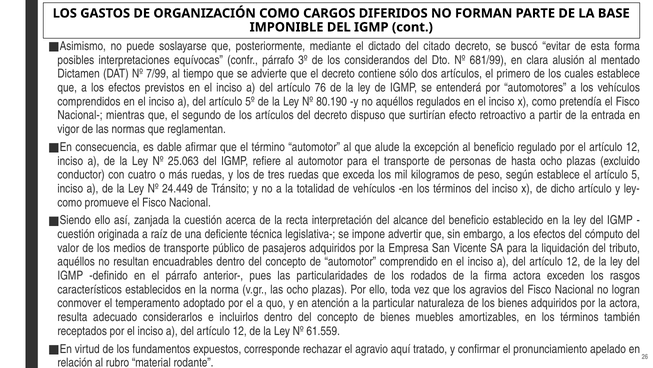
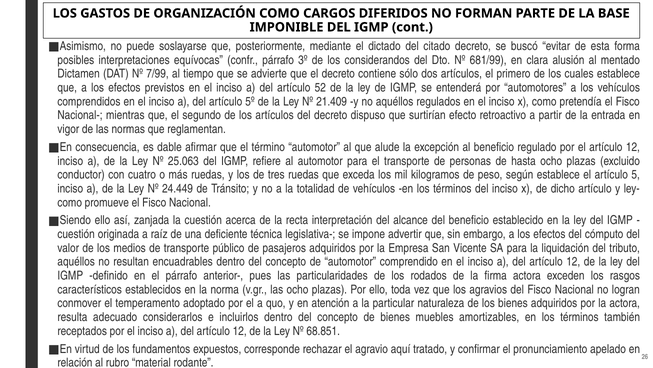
76: 76 -> 52 (320, 88)
80.190: 80.190 -> 21.409 (332, 101)
61.559: 61.559 -> 68.851 (323, 330)
